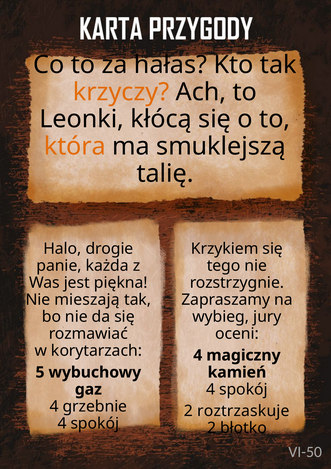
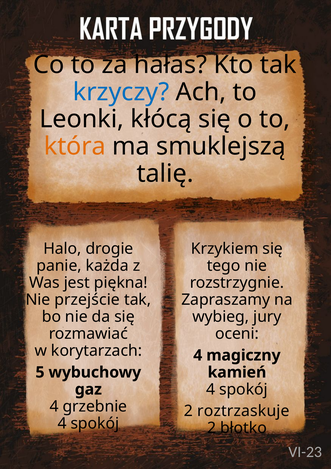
krzyczy colour: orange -> blue (121, 92)
mieszają: mieszają -> przejście (87, 300)
VI-50: VI-50 -> VI-23 (305, 453)
